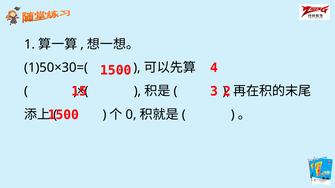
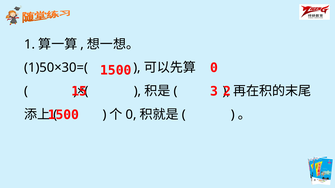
1500 4: 4 -> 0 (214, 68)
